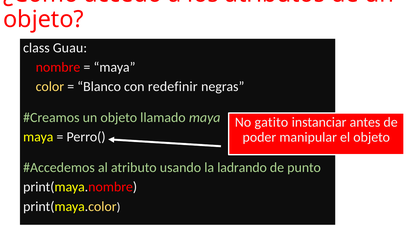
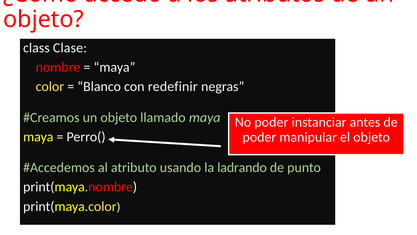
Guau: Guau -> Clase (70, 48)
No gatito: gatito -> poder (271, 122)
